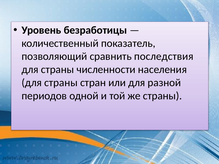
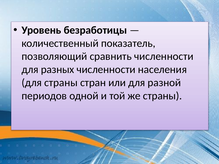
сравнить последствия: последствия -> численности (164, 56)
страны: страны -> разных (58, 70)
